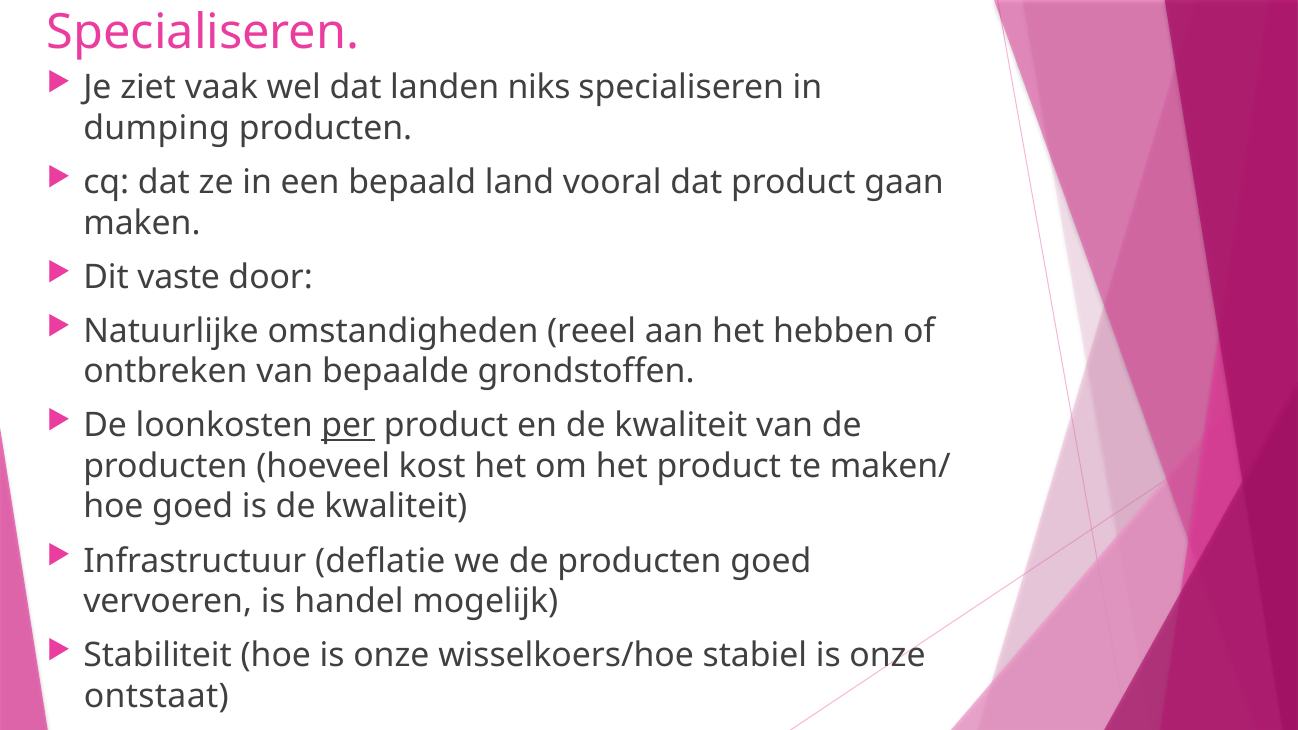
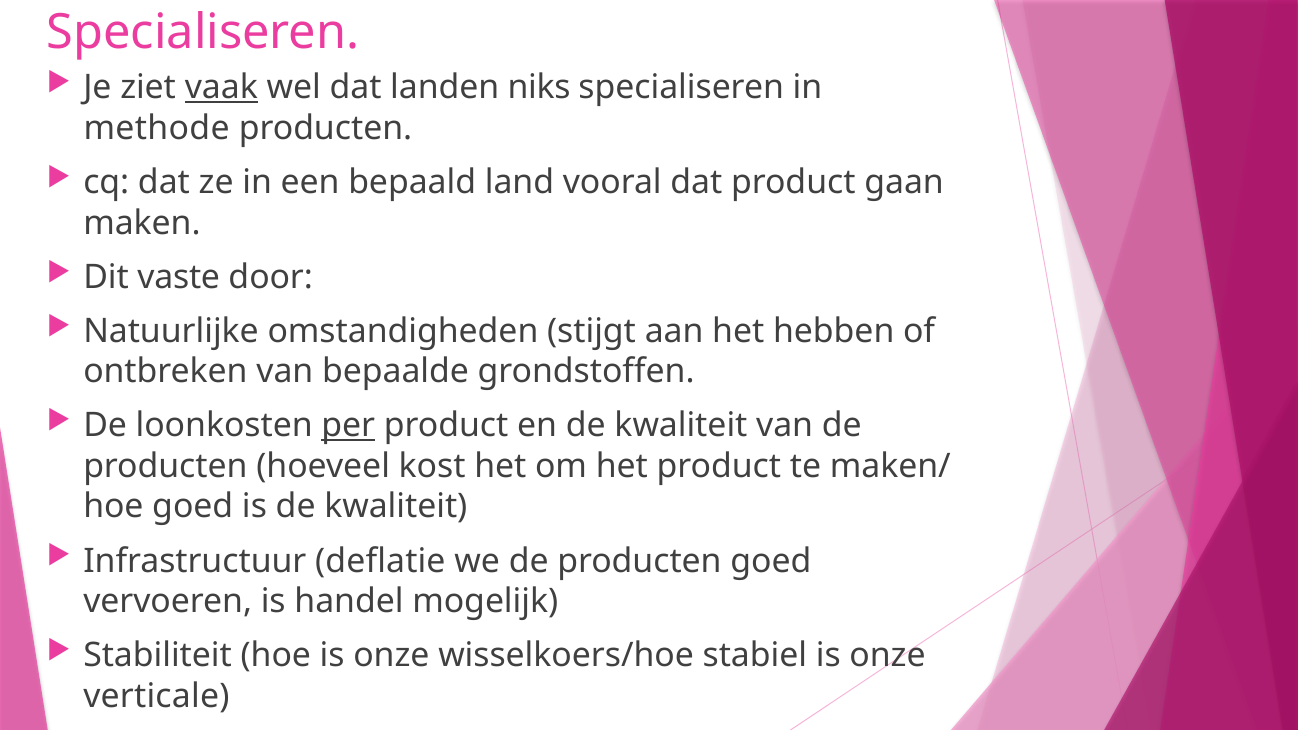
vaak underline: none -> present (221, 88)
dumping: dumping -> methode (157, 128)
reeel: reeel -> stijgt (592, 331)
ontstaat: ontstaat -> verticale (156, 696)
